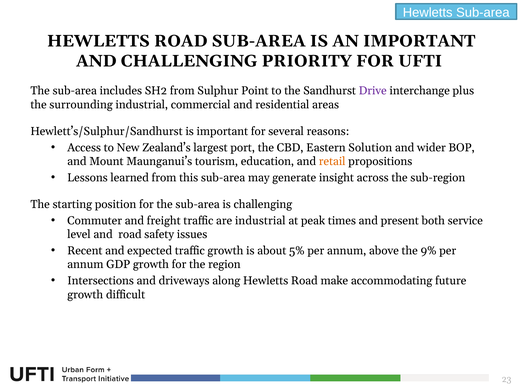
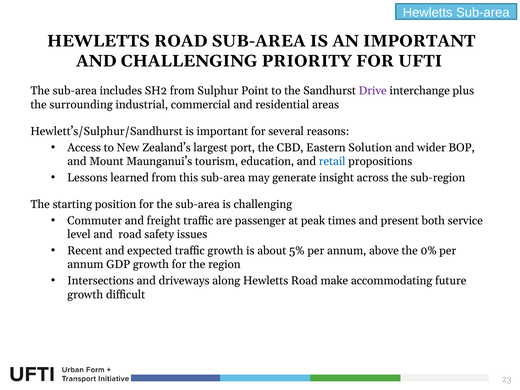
retail colour: orange -> blue (332, 161)
are industrial: industrial -> passenger (260, 221)
9%: 9% -> 0% (429, 251)
